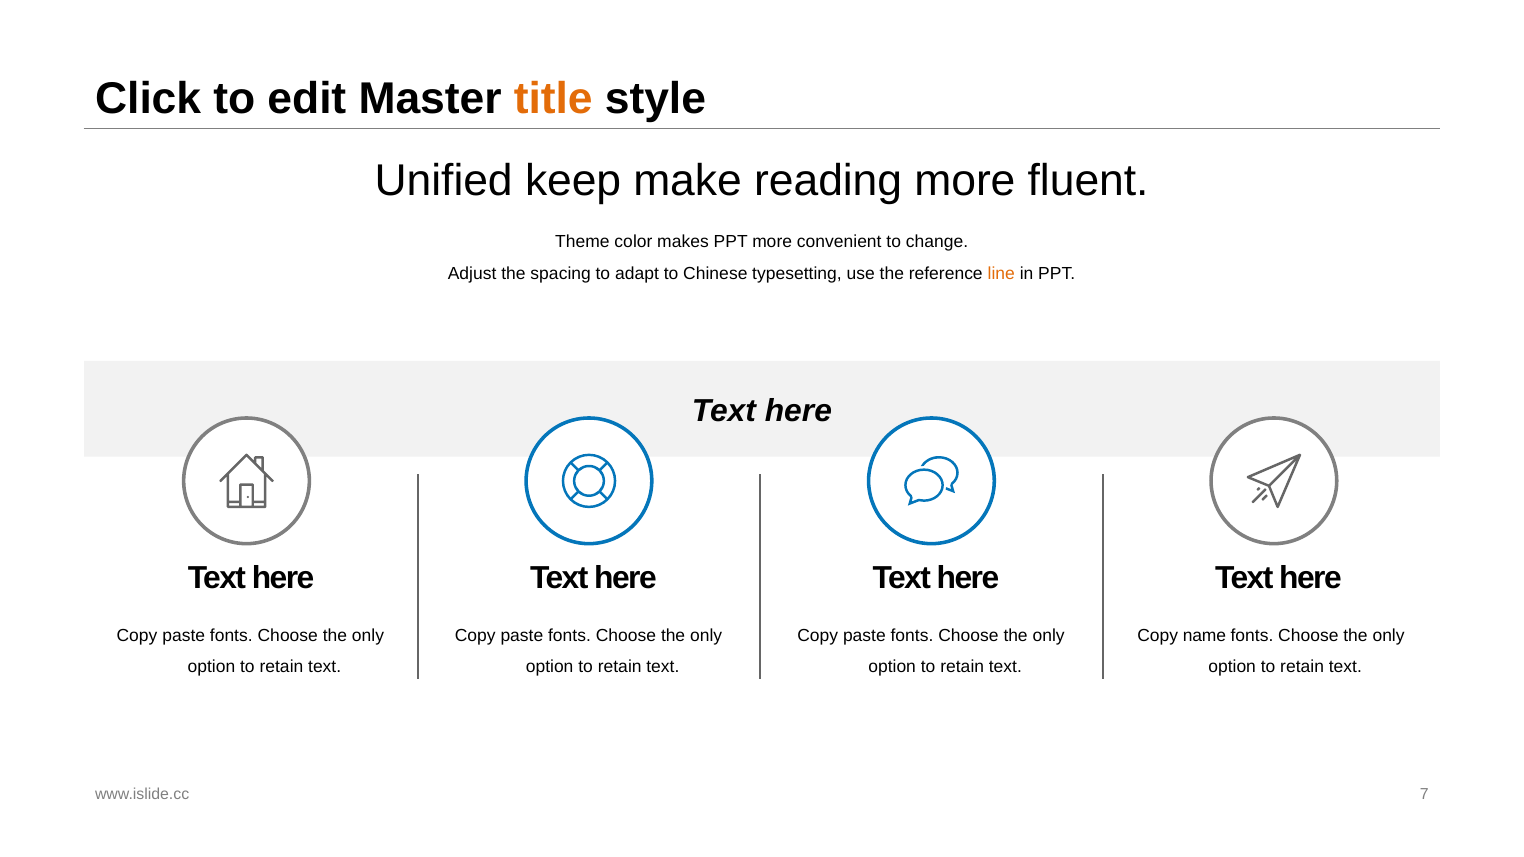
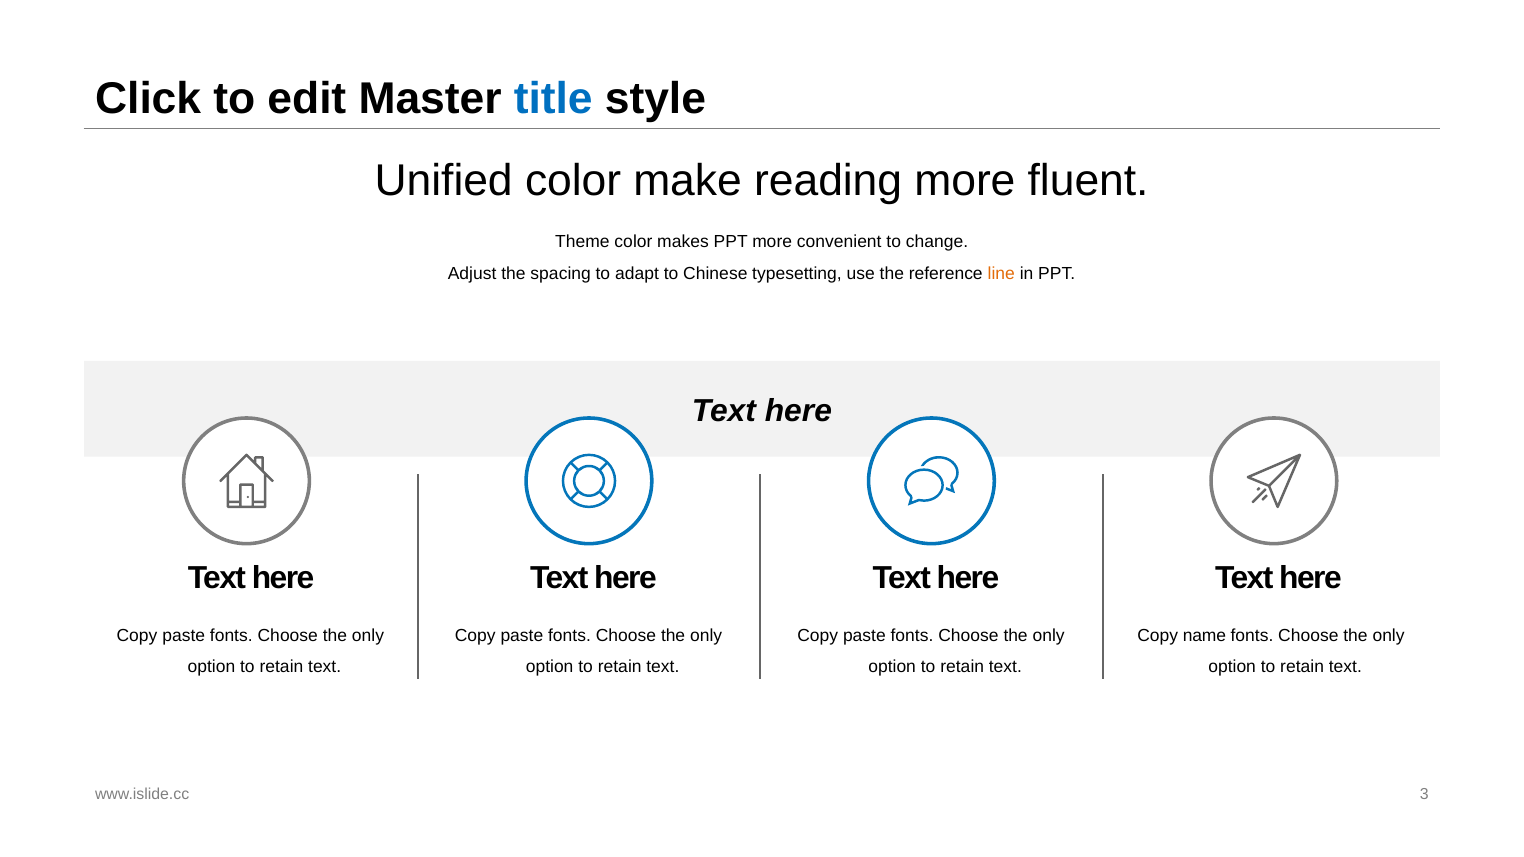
title colour: orange -> blue (553, 99)
Unified keep: keep -> color (573, 181)
7: 7 -> 3 (1424, 794)
